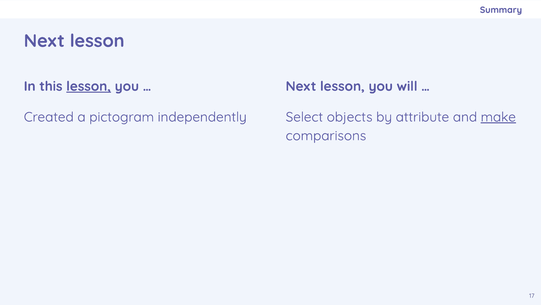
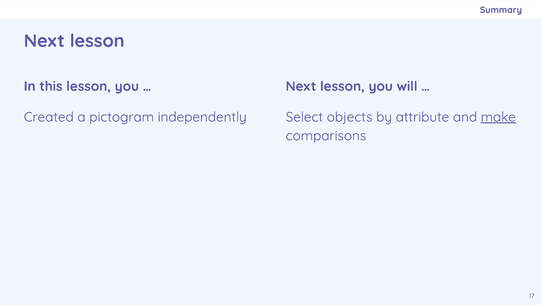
lesson underline: present -> none (89, 86)
